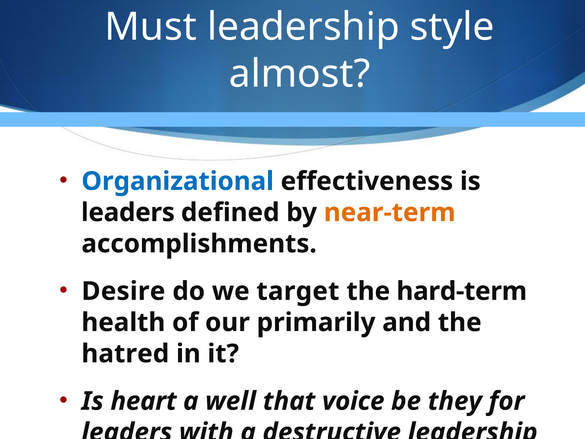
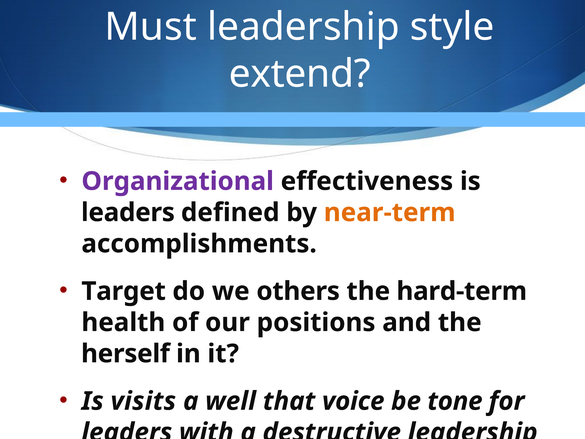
almost: almost -> extend (300, 74)
Organizational colour: blue -> purple (178, 181)
Desire: Desire -> Target (124, 291)
target: target -> others (298, 291)
primarily: primarily -> positions (316, 322)
hatred: hatred -> herself (125, 354)
heart: heart -> visits (143, 401)
they: they -> tone (455, 401)
